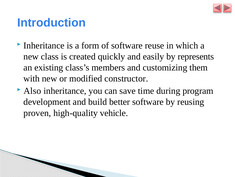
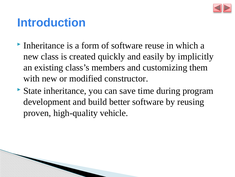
represents: represents -> implicitly (196, 56)
Also: Also -> State (32, 91)
